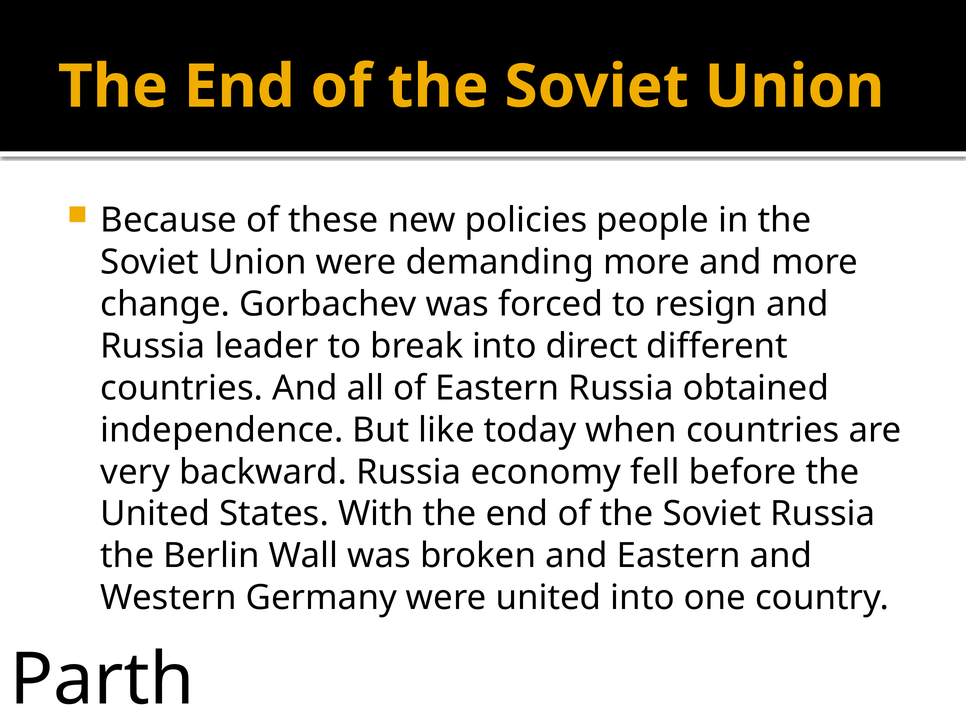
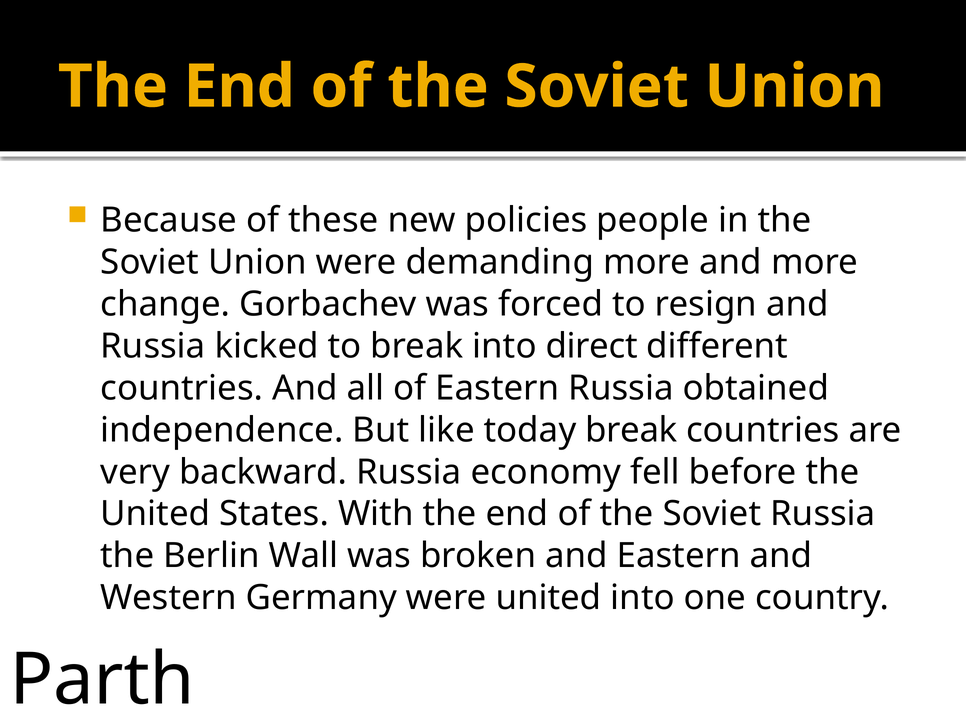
leader: leader -> kicked (267, 346)
today when: when -> break (631, 430)
